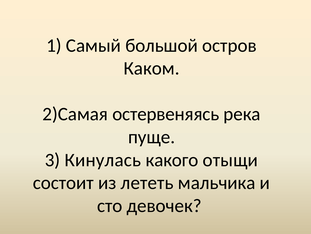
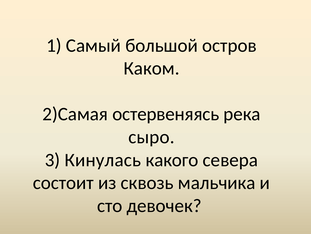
пуще: пуще -> сыро (151, 137)
отыщи: отыщи -> севера (230, 159)
лететь: лететь -> сквозь (147, 182)
